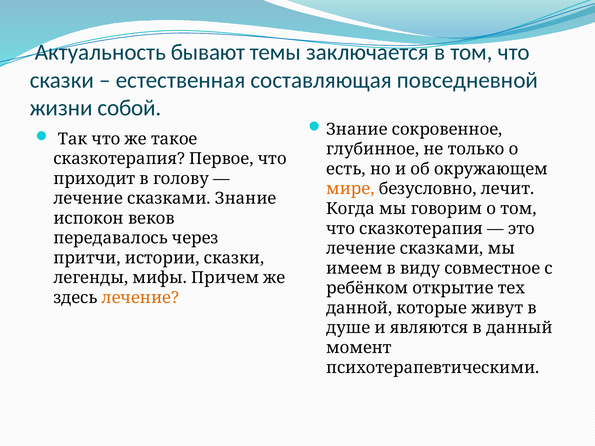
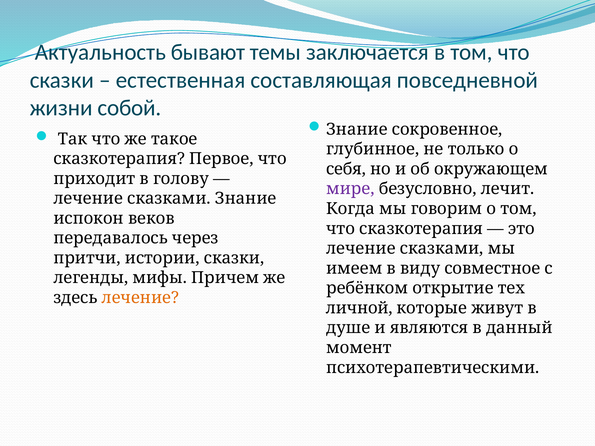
есть: есть -> себя (346, 169)
мире colour: orange -> purple (350, 189)
данной: данной -> личной (359, 308)
